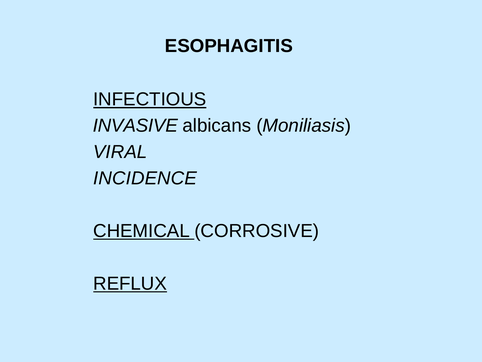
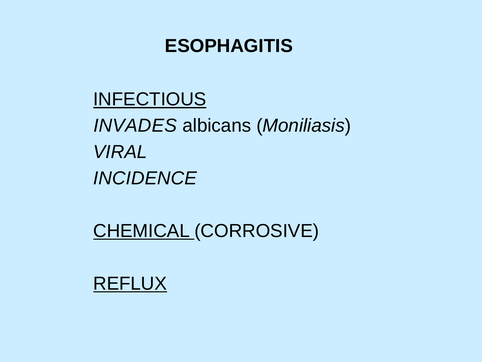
INVASIVE: INVASIVE -> INVADES (135, 126)
